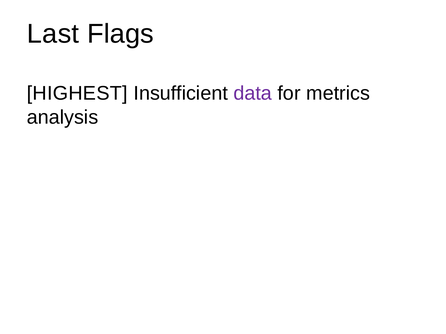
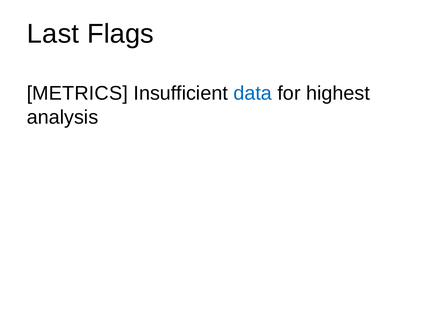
HIGHEST: HIGHEST -> METRICS (77, 94)
data colour: purple -> blue (253, 94)
metrics: metrics -> highest (338, 94)
